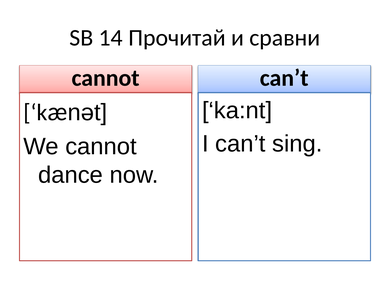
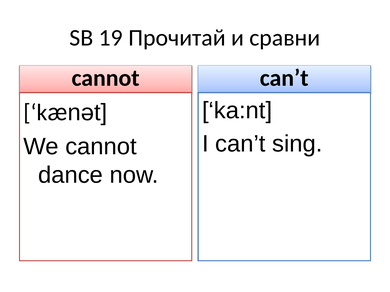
14: 14 -> 19 (111, 38)
